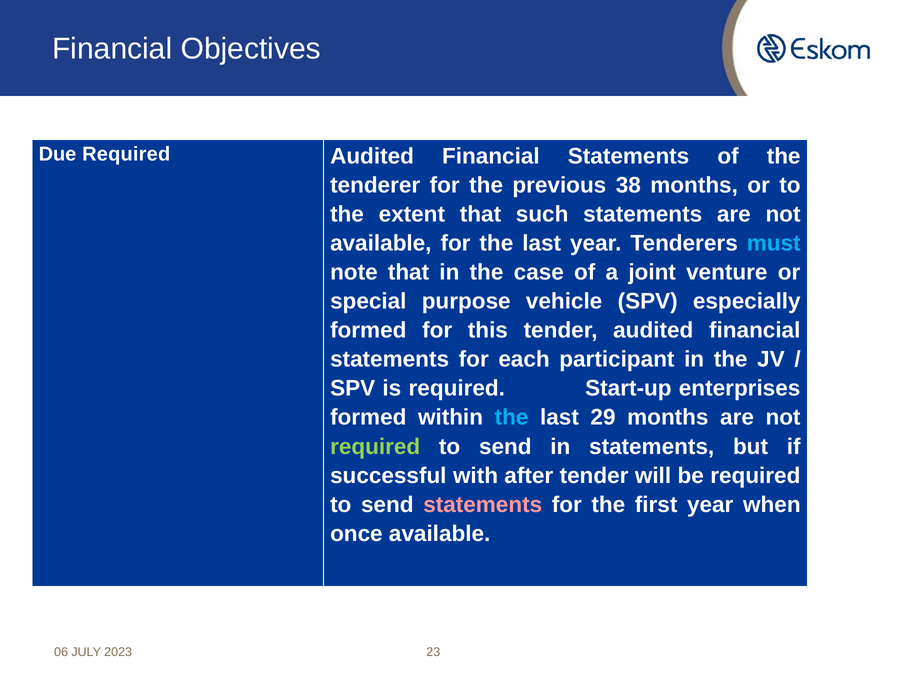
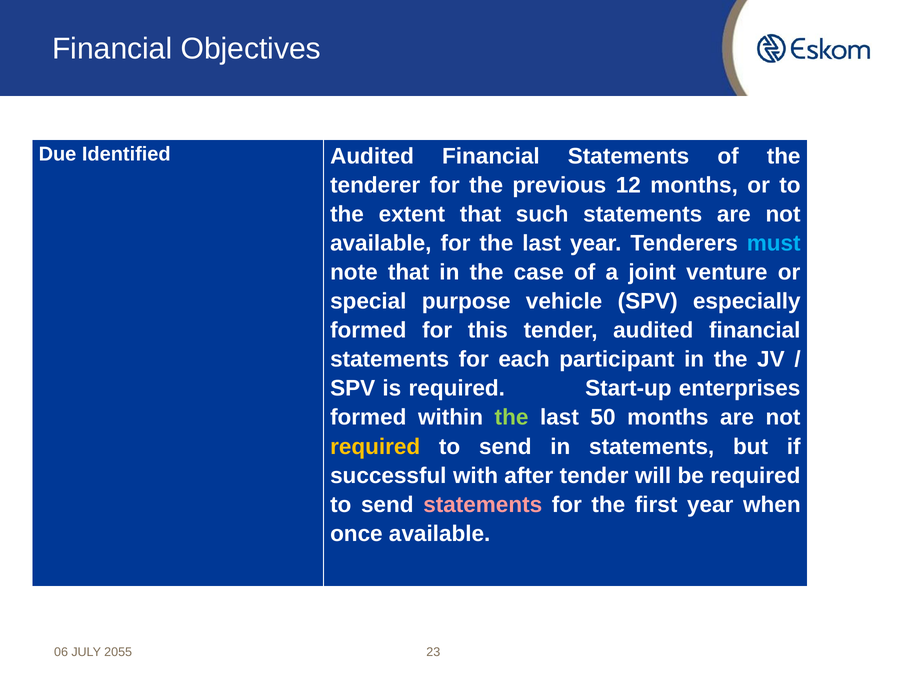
Due Required: Required -> Identified (126, 154)
38: 38 -> 12 (628, 185)
the colour: light blue -> light green (512, 417)
29: 29 -> 50 (603, 417)
required colour: light green -> yellow (375, 446)
2023: 2023 -> 2055 (118, 652)
